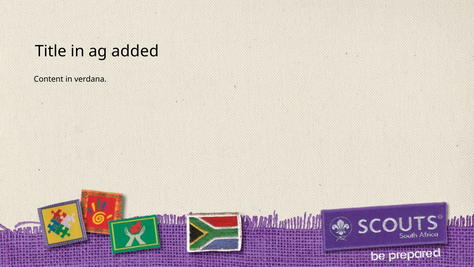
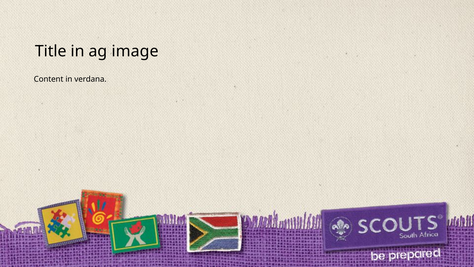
added: added -> image (135, 51)
